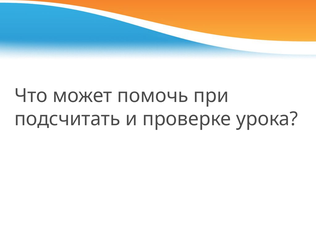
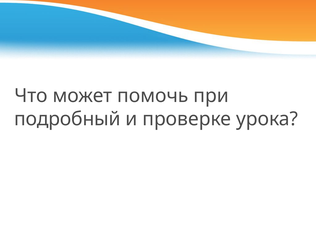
подсчитать: подсчитать -> подробный (67, 119)
